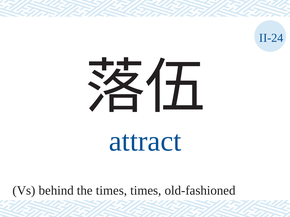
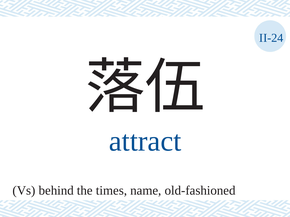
times times: times -> name (146, 191)
